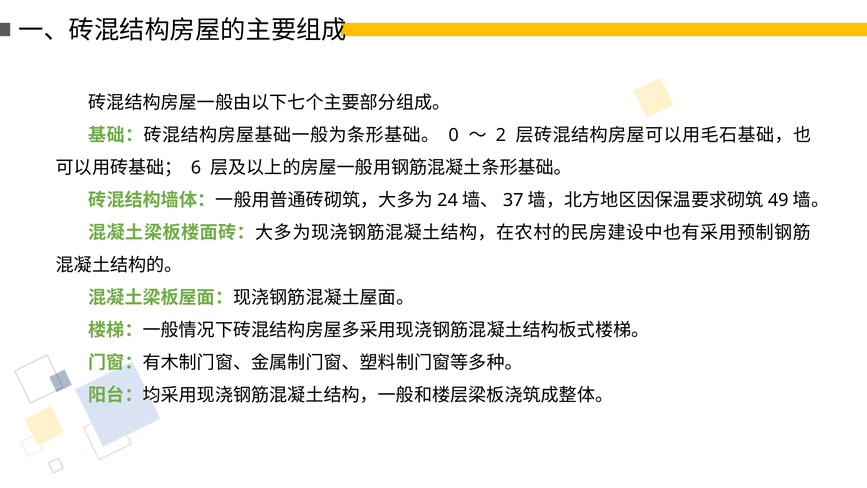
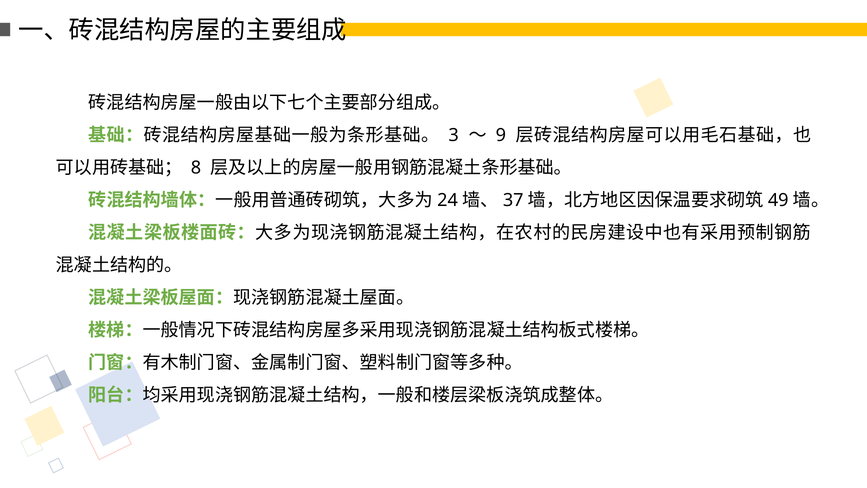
0: 0 -> 3 (454, 135)
2: 2 -> 9 (501, 135)
6: 6 -> 8 (196, 168)
